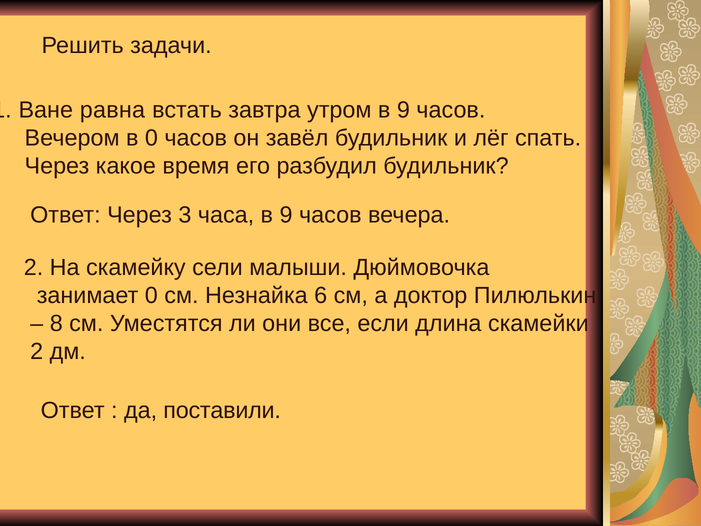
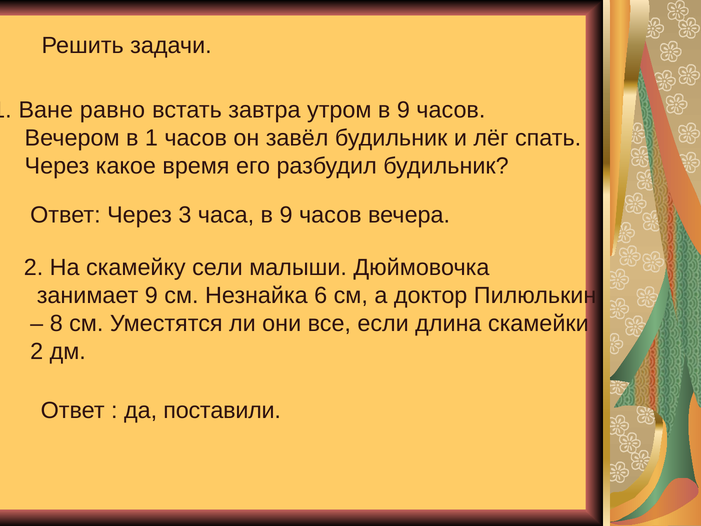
равна: равна -> равно (112, 110)
в 0: 0 -> 1 (151, 138)
занимает 0: 0 -> 9 (151, 296)
